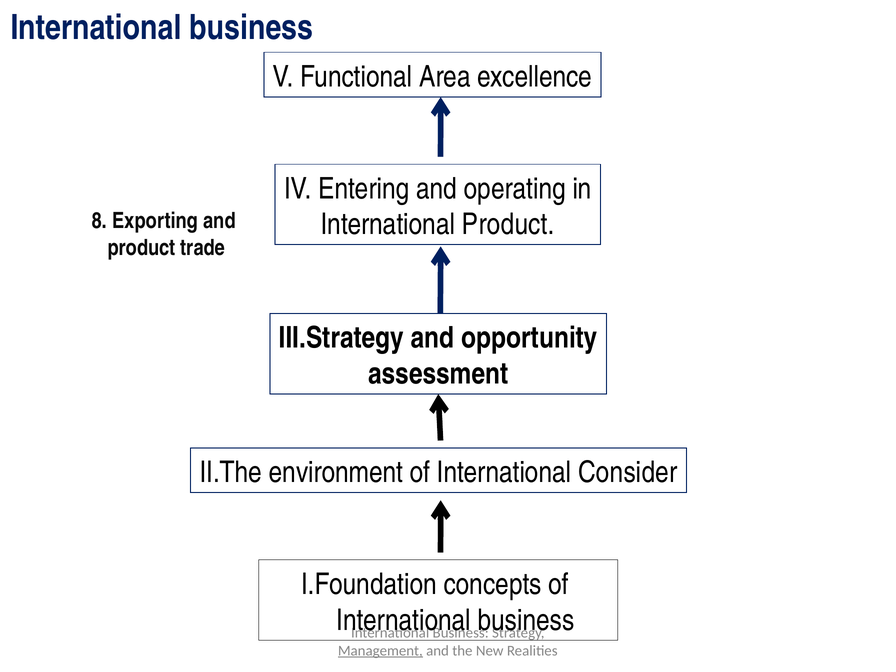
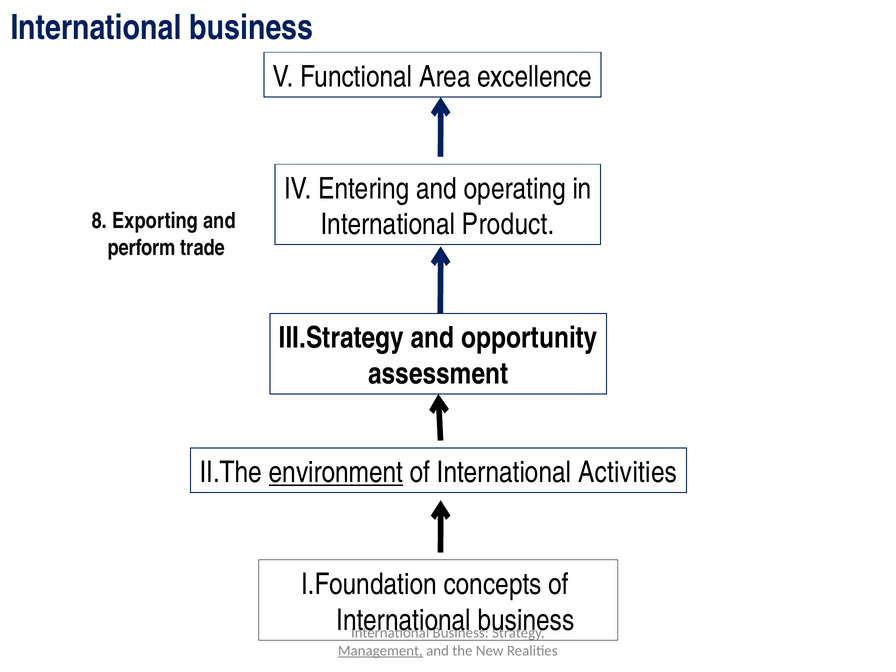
product: product -> perform (142, 248)
environment underline: none -> present (336, 472)
Consider: Consider -> Activities (628, 472)
